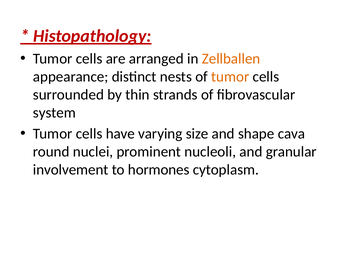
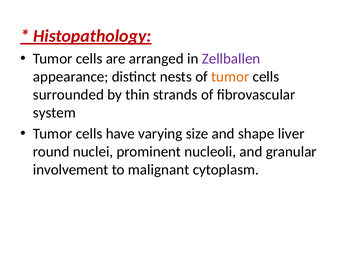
Zellballen colour: orange -> purple (231, 59)
cava: cava -> liver (291, 134)
hormones: hormones -> malignant (159, 170)
